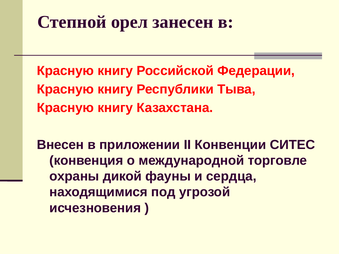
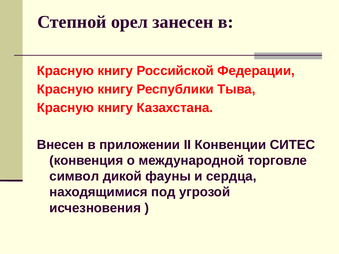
охраны: охраны -> символ (74, 176)
